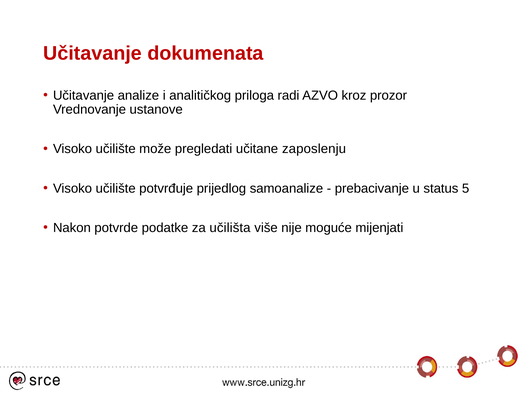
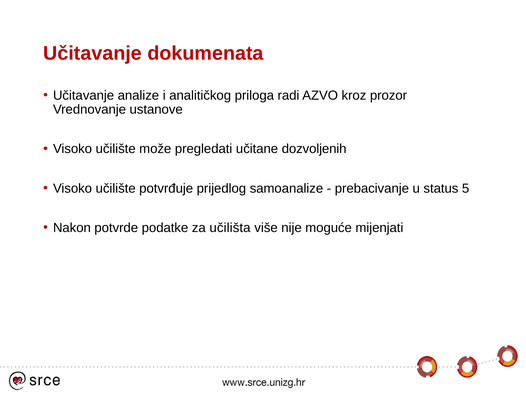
zaposlenju: zaposlenju -> dozvoljenih (314, 149)
